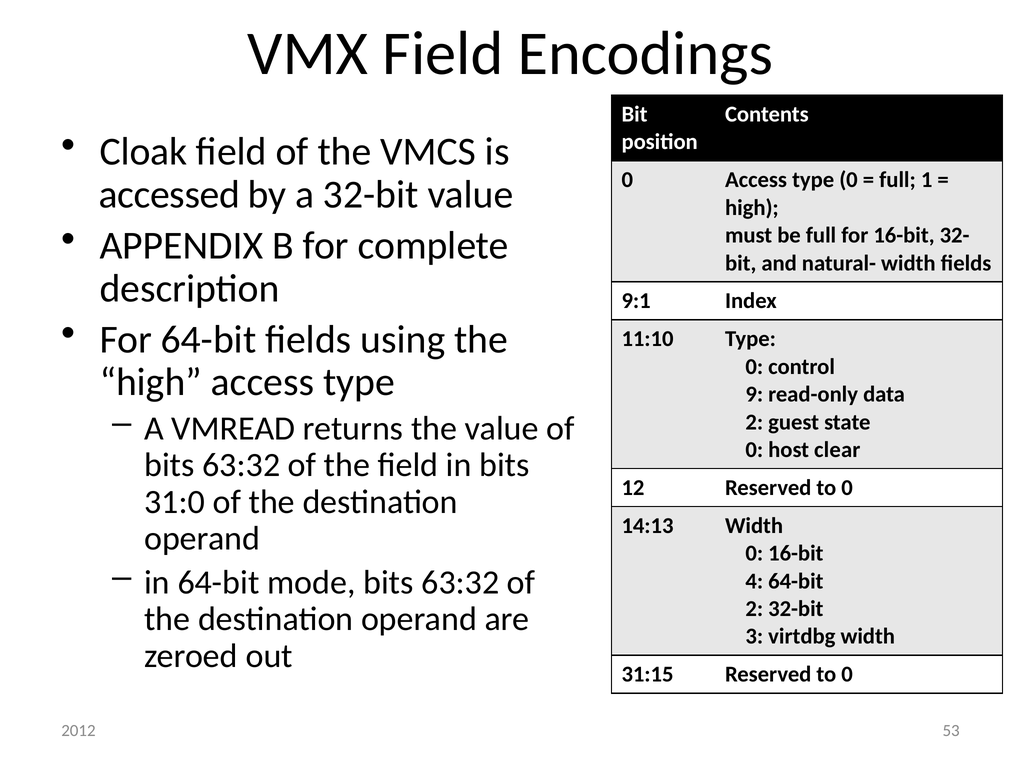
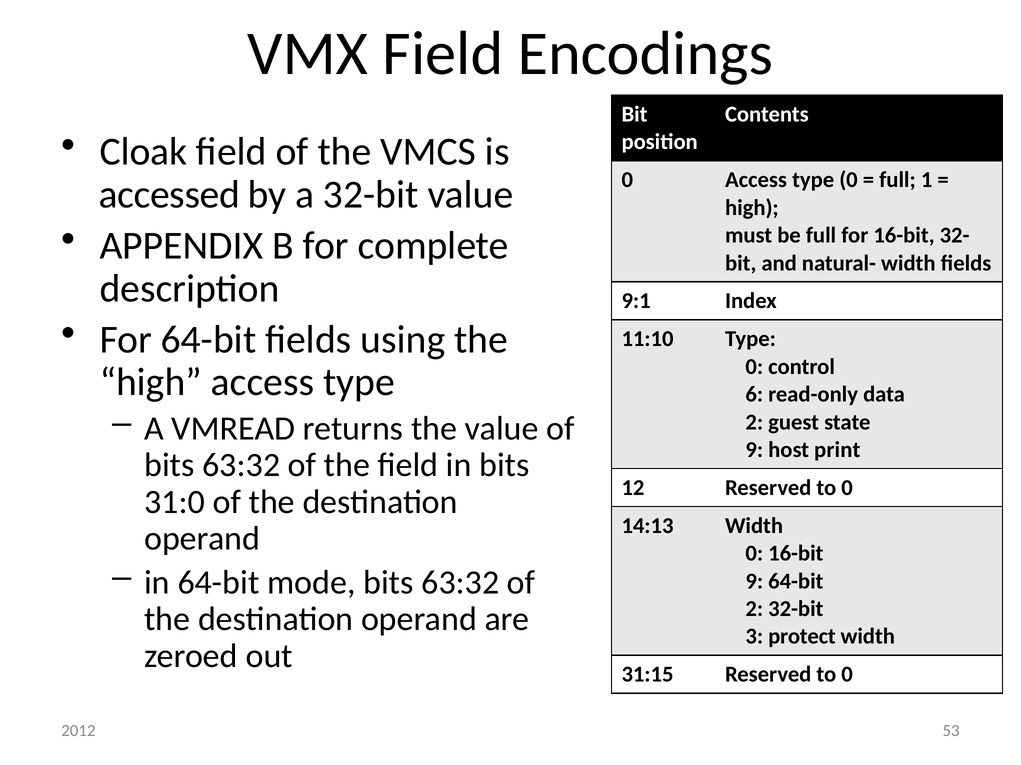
9: 9 -> 6 (754, 395)
0: 0 -> 9 (754, 450)
clear: clear -> print (837, 450)
4: 4 -> 9 (754, 582)
virtdbg: virtdbg -> protect (802, 637)
